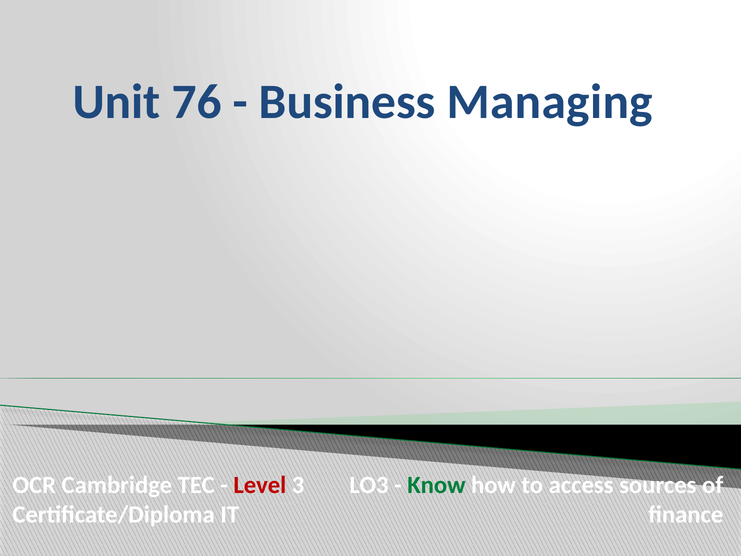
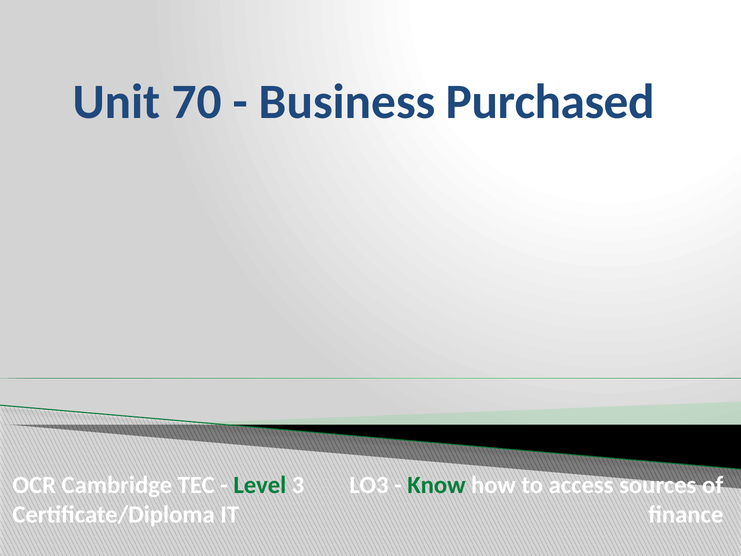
76: 76 -> 70 (197, 102)
Managing: Managing -> Purchased (550, 102)
Level colour: red -> green (260, 485)
